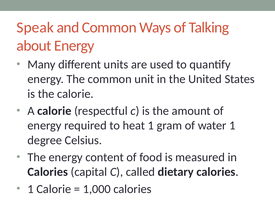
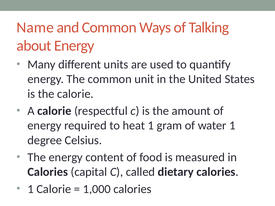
Speak: Speak -> Name (35, 27)
